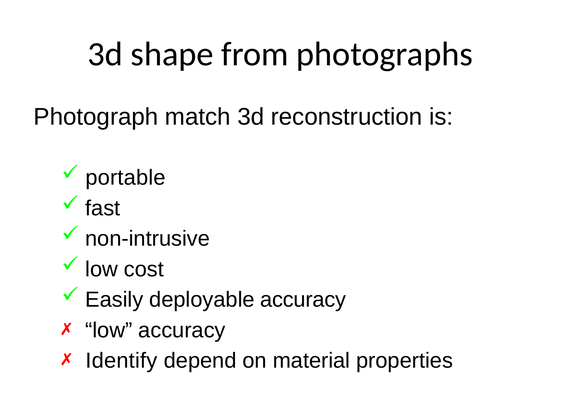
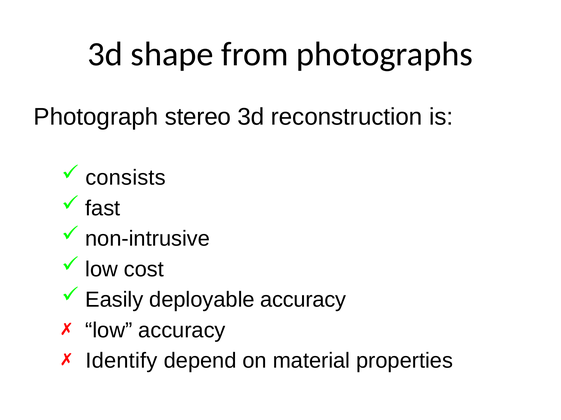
match: match -> stereo (198, 117)
portable: portable -> consists (126, 178)
